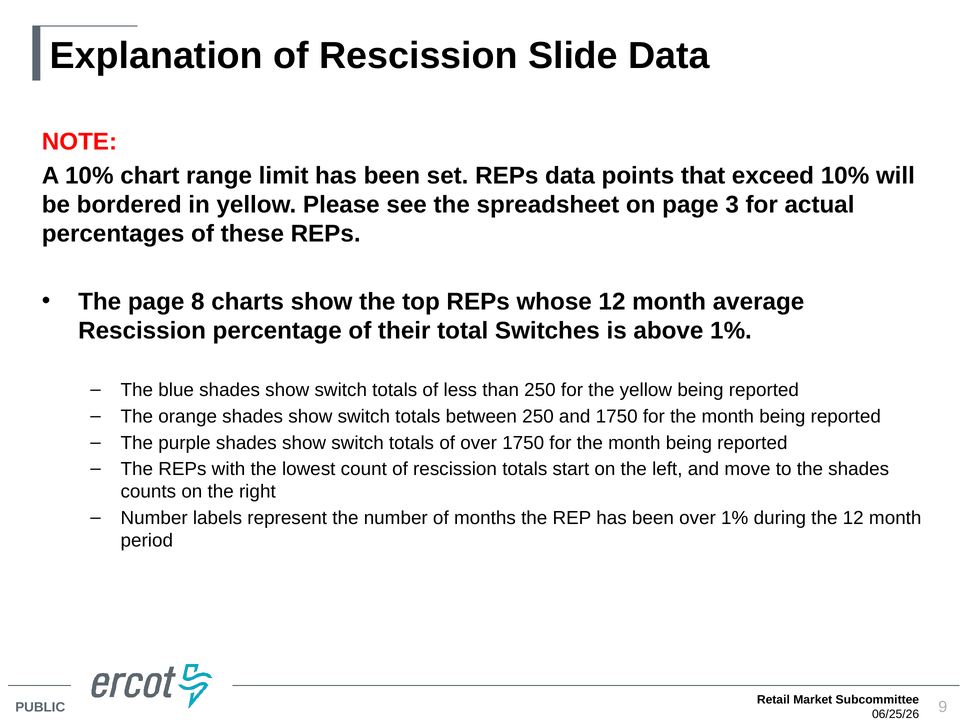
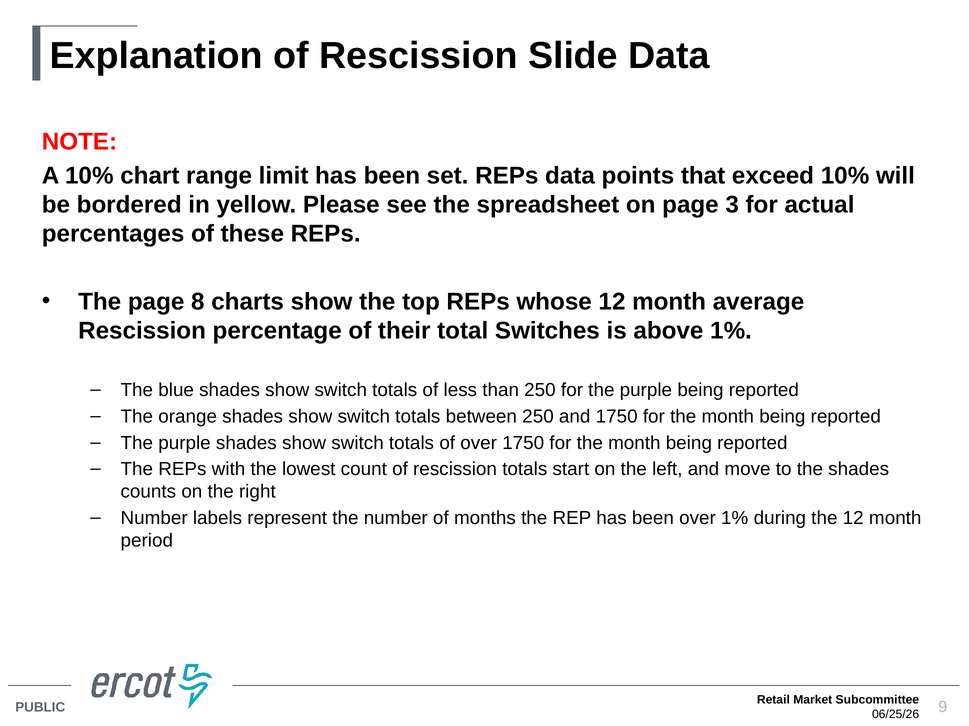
for the yellow: yellow -> purple (646, 390)
